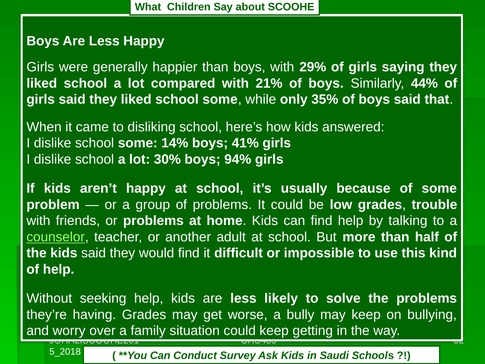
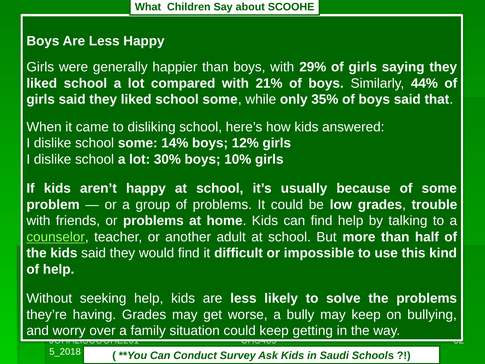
41%: 41% -> 12% (245, 143)
94%: 94% -> 10% (238, 159)
